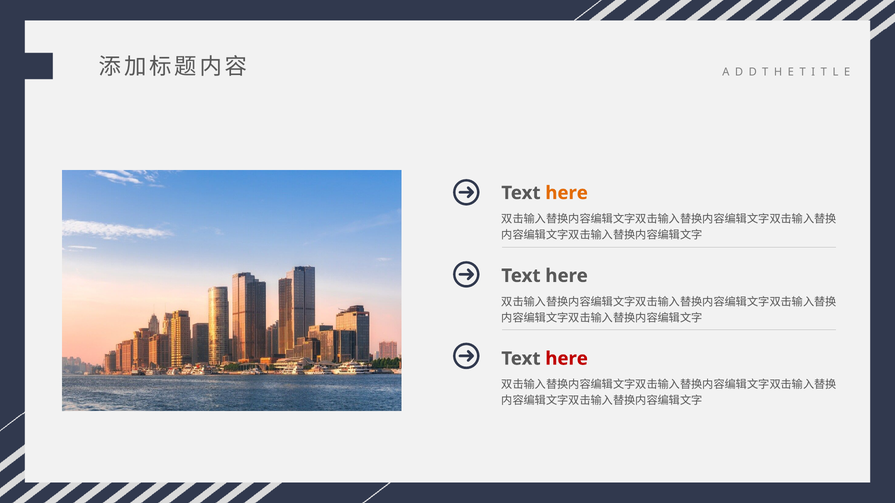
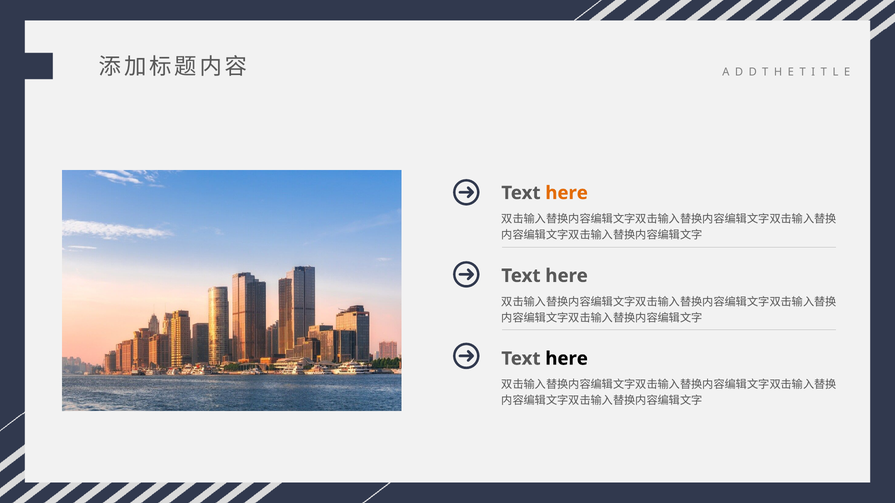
here colour: red -> black (567, 359)
